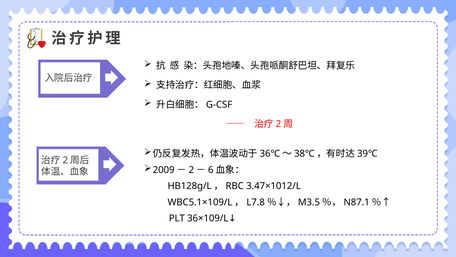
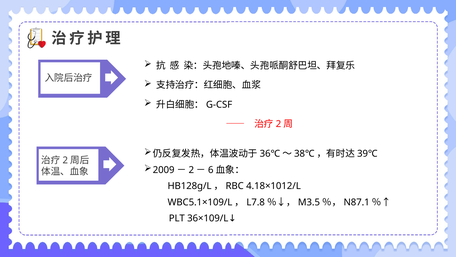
3.47×1012/L: 3.47×1012/L -> 4.18×1012/L (274, 186)
